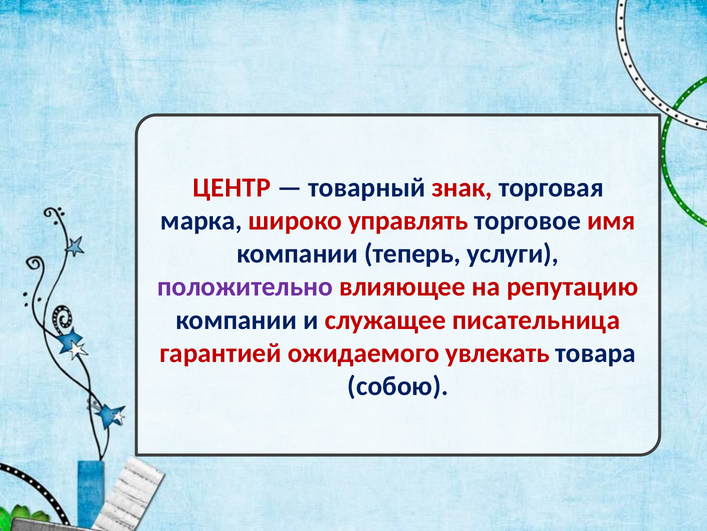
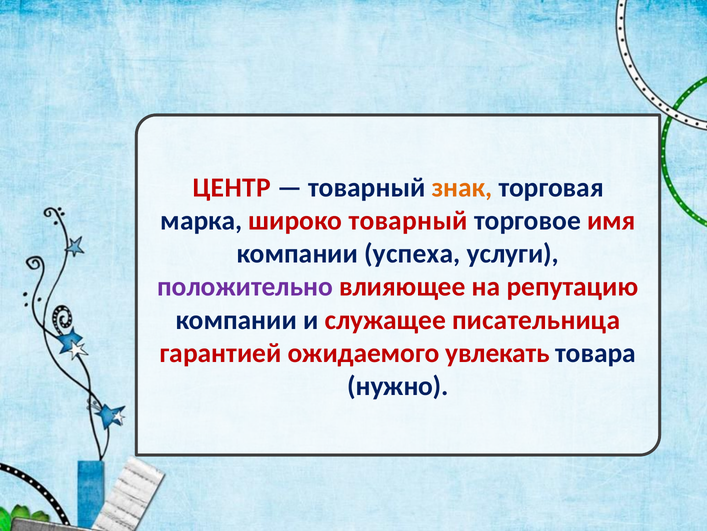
знак colour: red -> orange (462, 187)
широко управлять: управлять -> товарный (408, 220)
теперь: теперь -> успеха (412, 253)
собою: собою -> нужно (398, 386)
